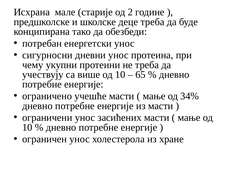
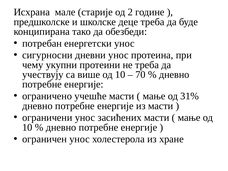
65: 65 -> 70 (140, 75)
34%: 34% -> 31% (190, 96)
